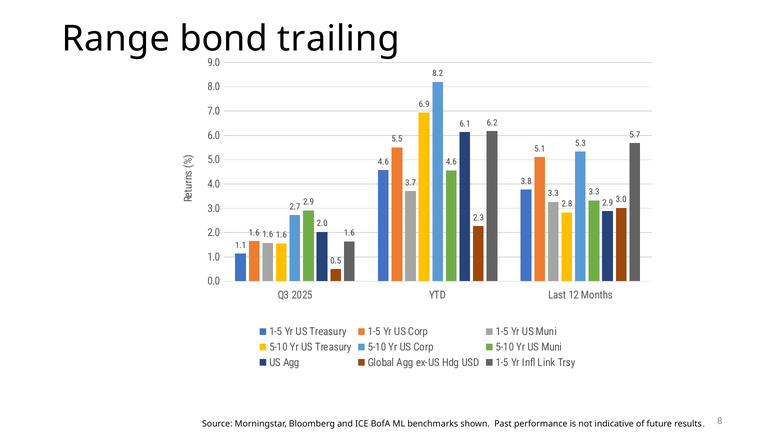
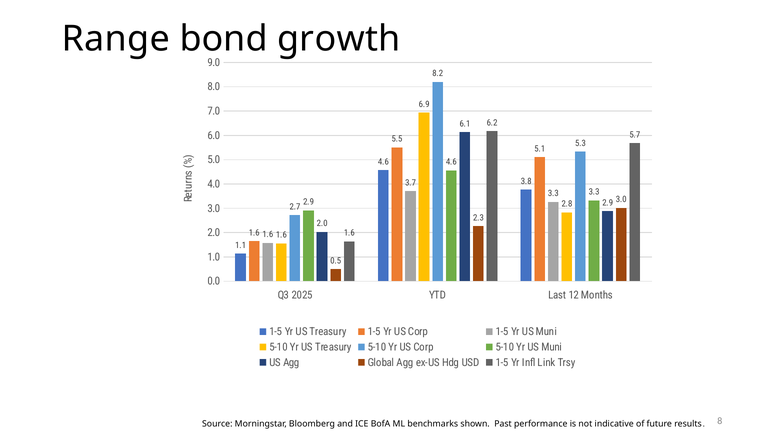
trailing: trailing -> growth (339, 39)
